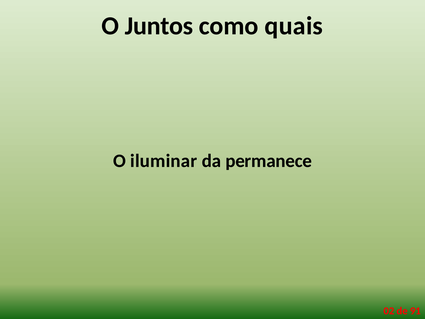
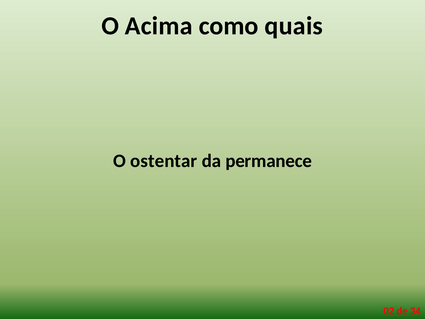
Juntos: Juntos -> Acima (159, 26)
iluminar: iluminar -> ostentar (164, 161)
91: 91 -> 34 (415, 311)
